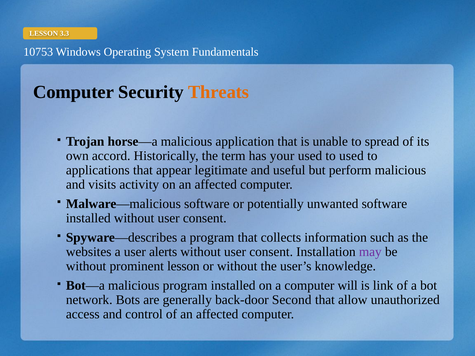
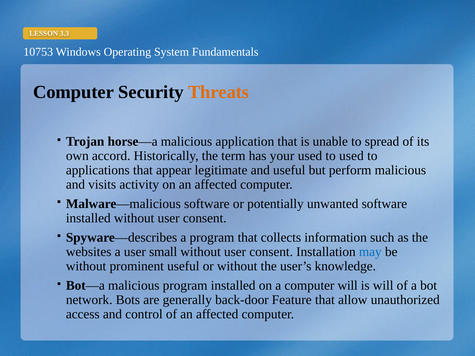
alerts: alerts -> small (163, 252)
may colour: purple -> blue (370, 252)
prominent lesson: lesson -> useful (183, 266)
is link: link -> will (383, 286)
Second: Second -> Feature (292, 300)
